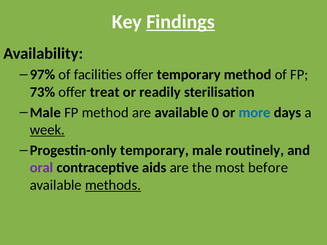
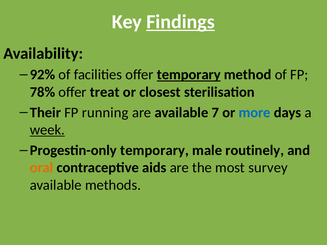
97%: 97% -> 92% (42, 75)
temporary underline: none -> present (189, 75)
73%: 73% -> 78% (42, 92)
readily: readily -> closest (160, 92)
Male: Male -> Their (45, 113)
FP method: method -> running (105, 113)
0: 0 -> 7 (215, 113)
oral colour: purple -> orange (42, 168)
before: before -> survey (268, 168)
methods underline: present -> none (113, 185)
